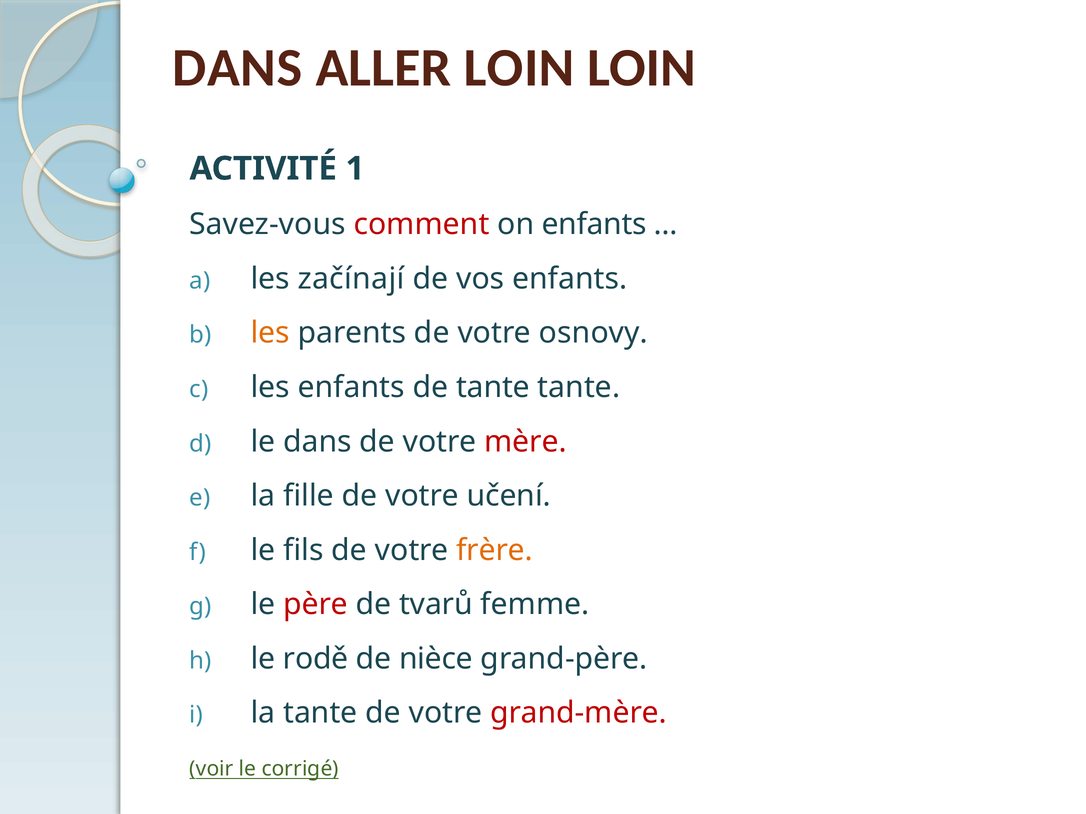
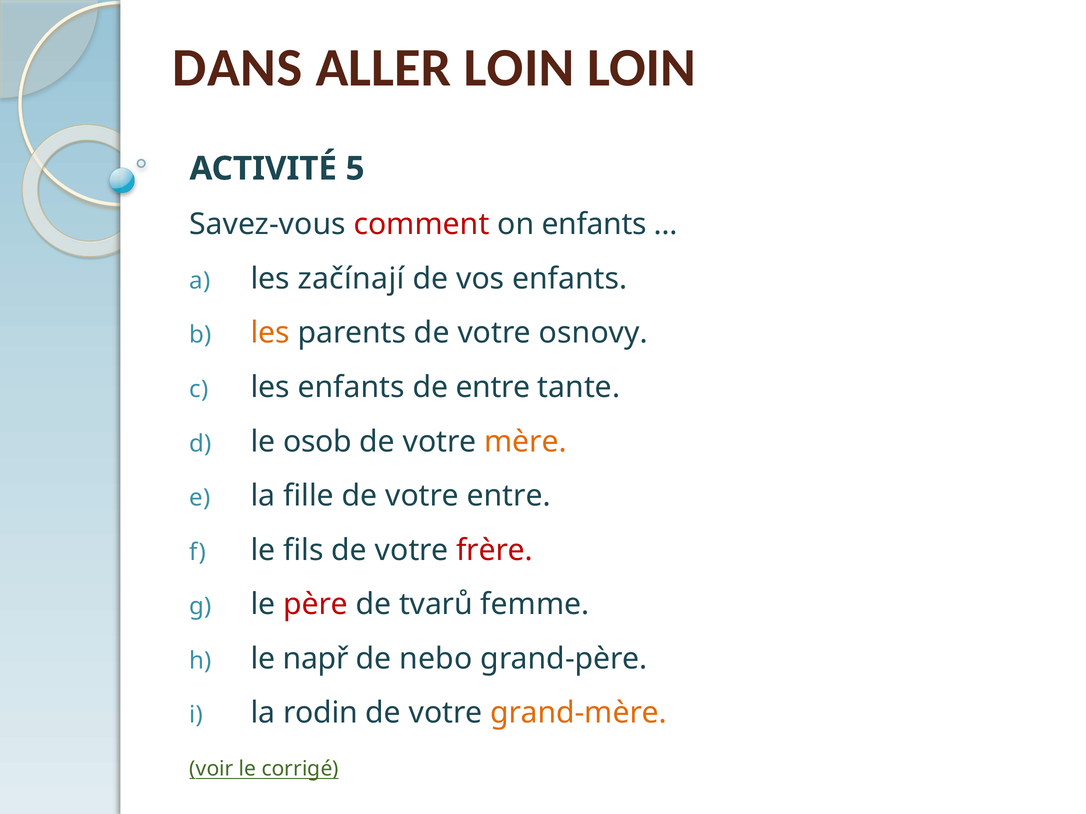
1: 1 -> 5 (355, 169)
de tante: tante -> entre (493, 388)
le dans: dans -> osob (317, 442)
mère colour: red -> orange (525, 442)
votre učení: učení -> entre (509, 496)
frère colour: orange -> red (494, 550)
rodě: rodě -> např (316, 659)
nièce: nièce -> nebo (436, 659)
la tante: tante -> rodin (320, 713)
grand-mère colour: red -> orange (579, 713)
